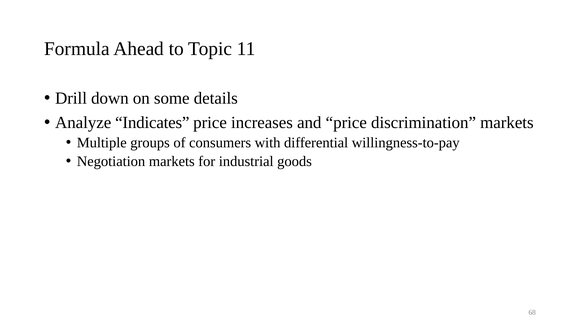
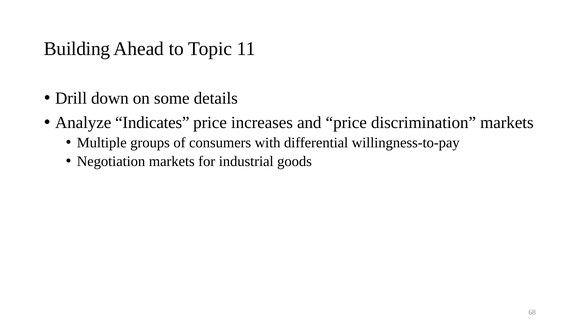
Formula: Formula -> Building (77, 49)
